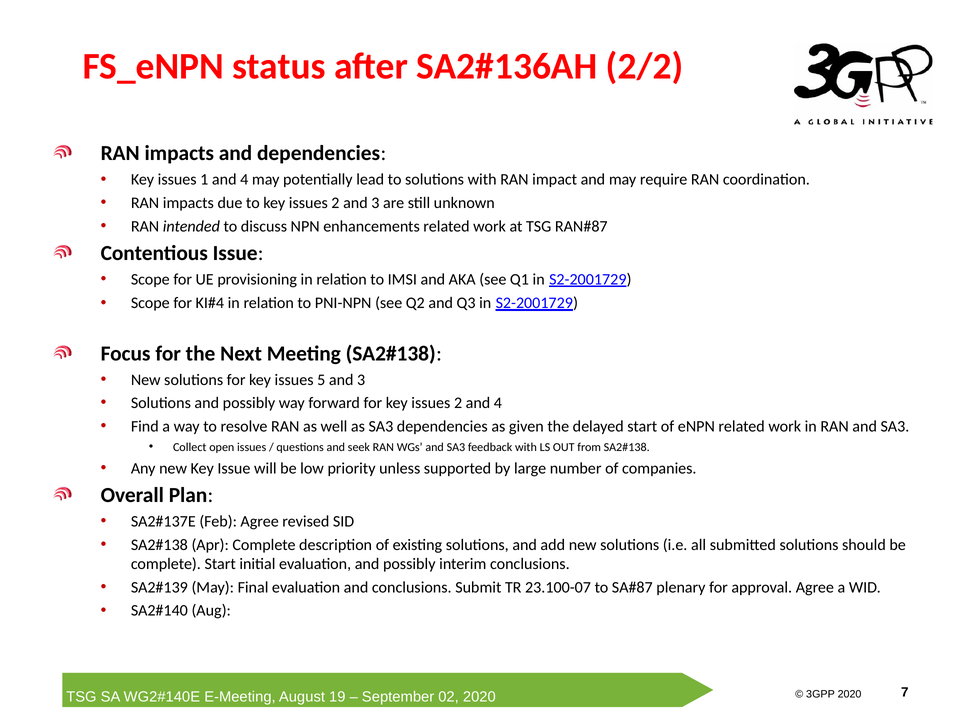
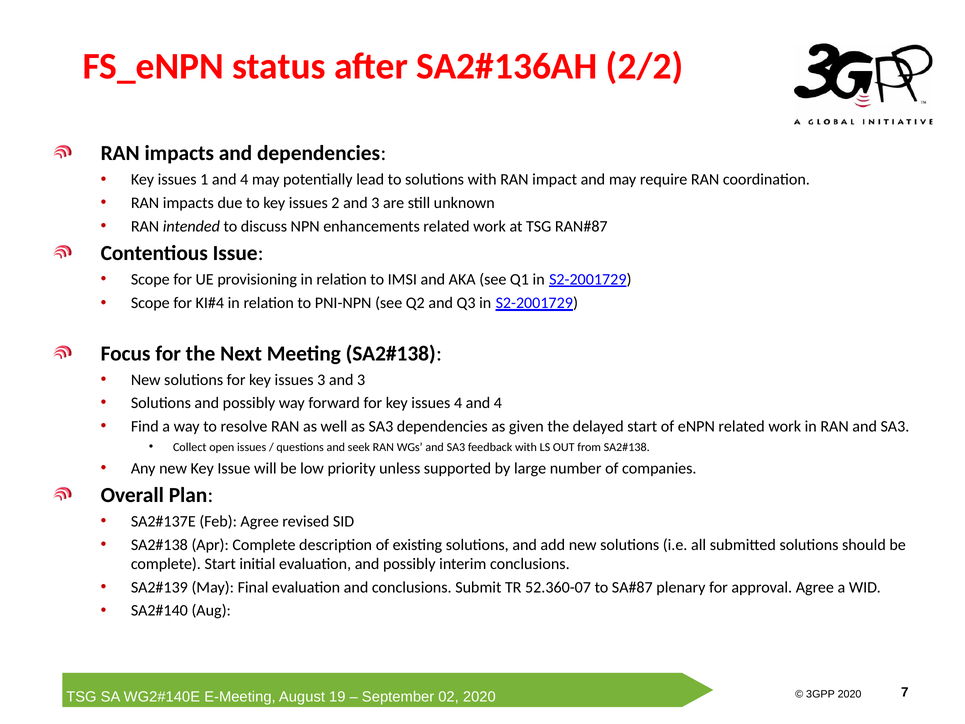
issues 5: 5 -> 3 (321, 380)
for key issues 2: 2 -> 4 (458, 403)
23.100-07: 23.100-07 -> 52.360-07 (558, 587)
